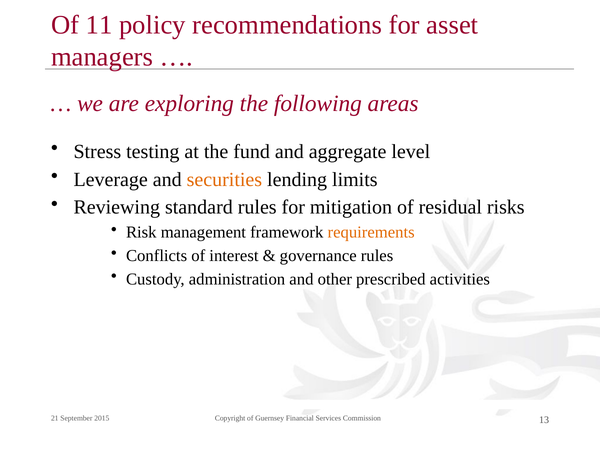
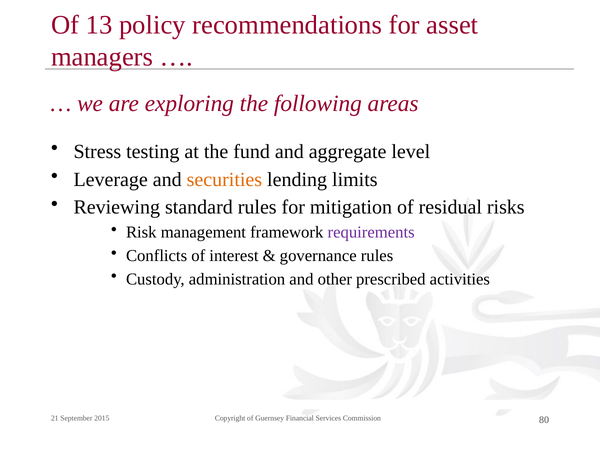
11: 11 -> 13 (99, 25)
requirements colour: orange -> purple (371, 232)
13: 13 -> 80 (544, 420)
